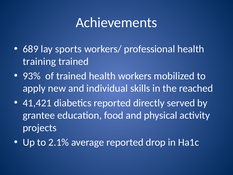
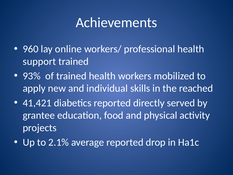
689: 689 -> 960 (31, 49)
sports: sports -> online (68, 49)
training: training -> support (39, 61)
